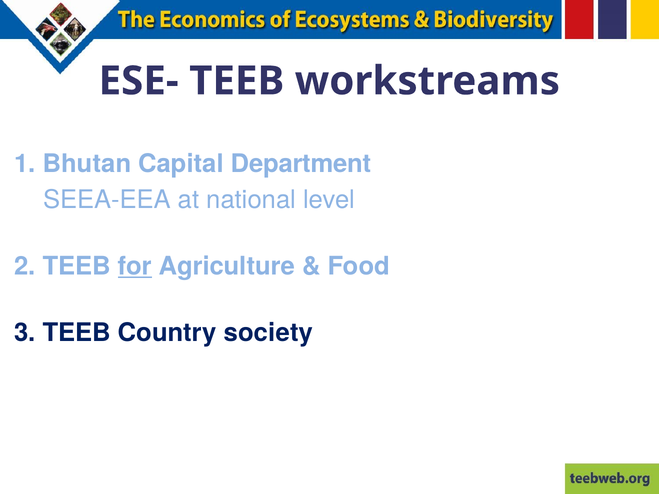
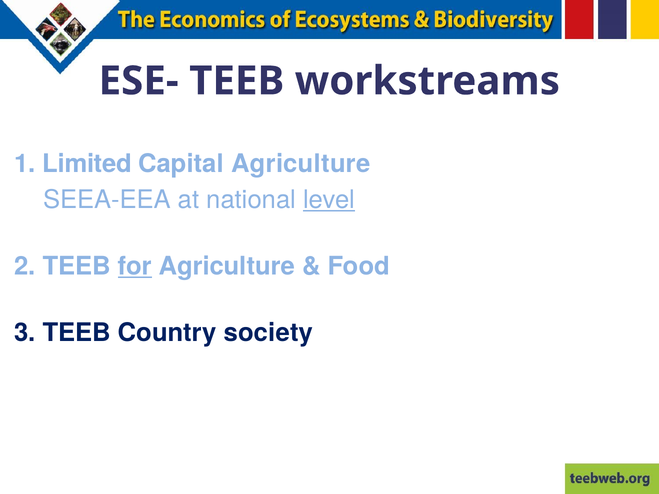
Bhutan: Bhutan -> Limited (87, 164)
Capital Department: Department -> Agriculture (301, 164)
level underline: none -> present (329, 200)
